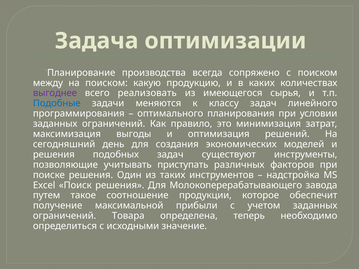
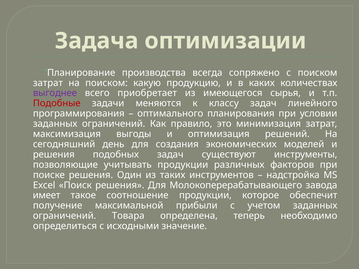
между: между -> затрат (48, 83)
реализовать: реализовать -> приобретает (147, 93)
Подобные colour: blue -> red (57, 103)
учитывать приступать: приступать -> продукции (183, 165)
путем: путем -> имеет (47, 196)
